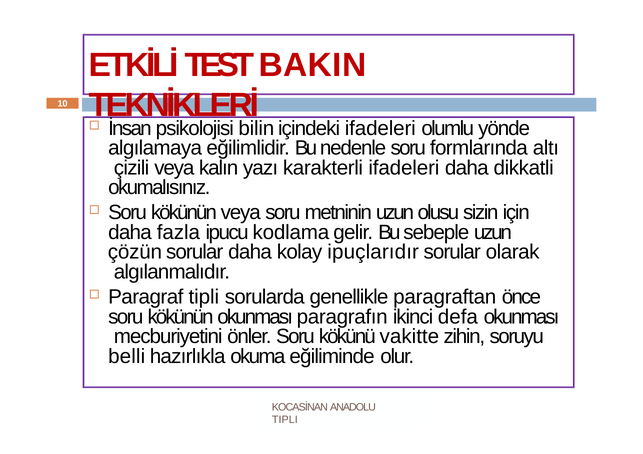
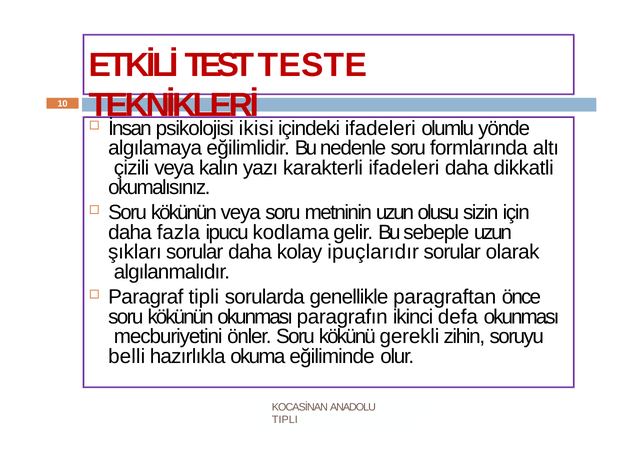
BAKIN: BAKIN -> TESTE (313, 65)
bilin: bilin -> ikisi (256, 128)
çözün: çözün -> şıkları (135, 252)
vakitte: vakitte -> gerekli (409, 337)
